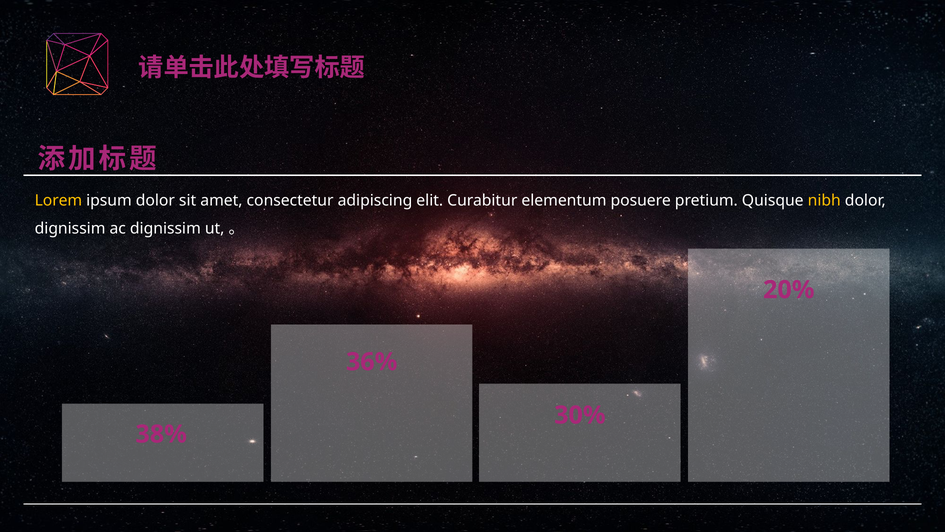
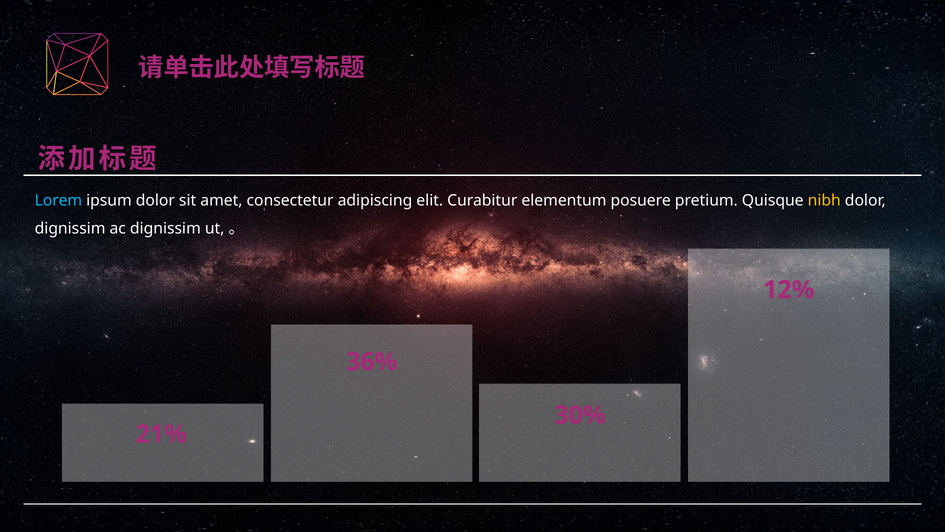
Lorem colour: yellow -> light blue (58, 200)
20%: 20% -> 12% (789, 290)
38%: 38% -> 21% (161, 434)
